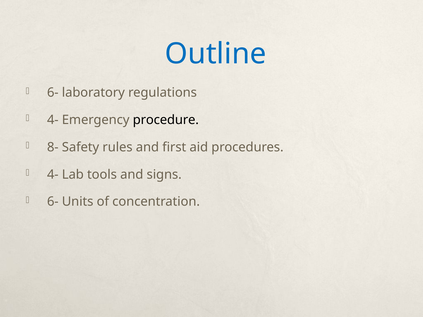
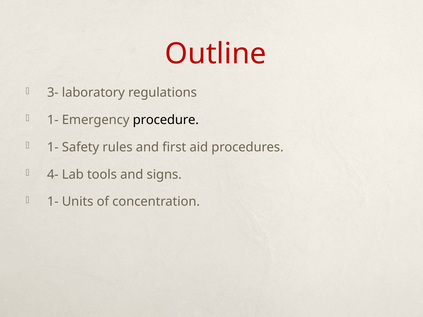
Outline colour: blue -> red (216, 54)
6-: 6- -> 3- (53, 93)
4-: 4- -> 1- (53, 120)
8-: 8- -> 1- (53, 147)
6-: 6- -> 1- (53, 202)
